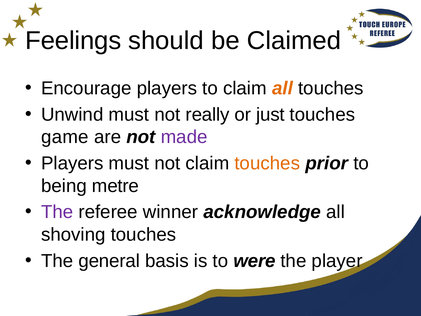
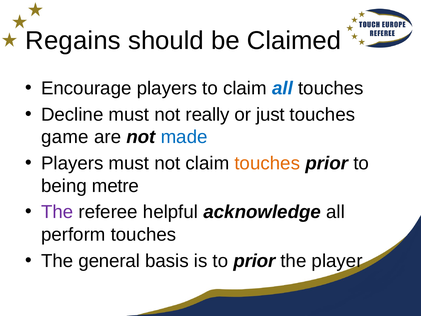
Feelings: Feelings -> Regains (73, 41)
all colour: orange -> blue (283, 88)
Unwind: Unwind -> Decline (72, 115)
made colour: purple -> blue (184, 137)
winner: winner -> helpful (171, 212)
shoving: shoving -> perform (73, 234)
to were: were -> prior (255, 261)
